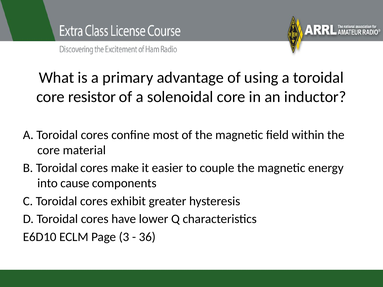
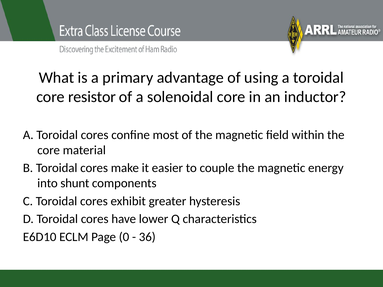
cause: cause -> shunt (75, 183)
3: 3 -> 0 (124, 237)
